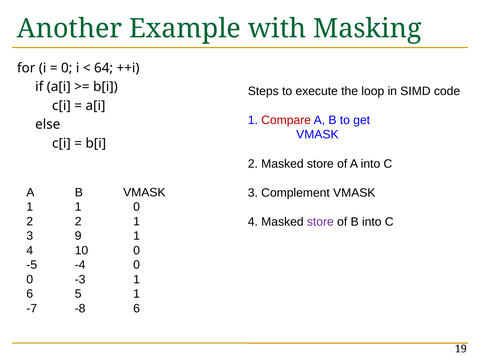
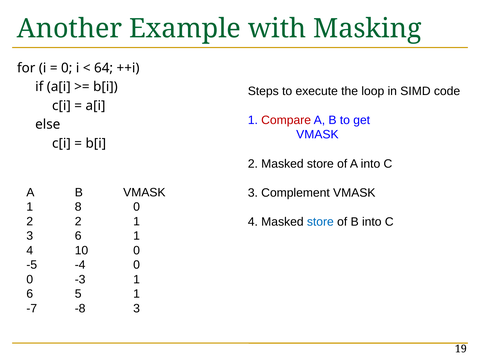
1 1: 1 -> 8 (78, 207)
store colour: purple -> blue (320, 222)
3 9: 9 -> 6 (78, 236)
-8 6: 6 -> 3 (137, 309)
